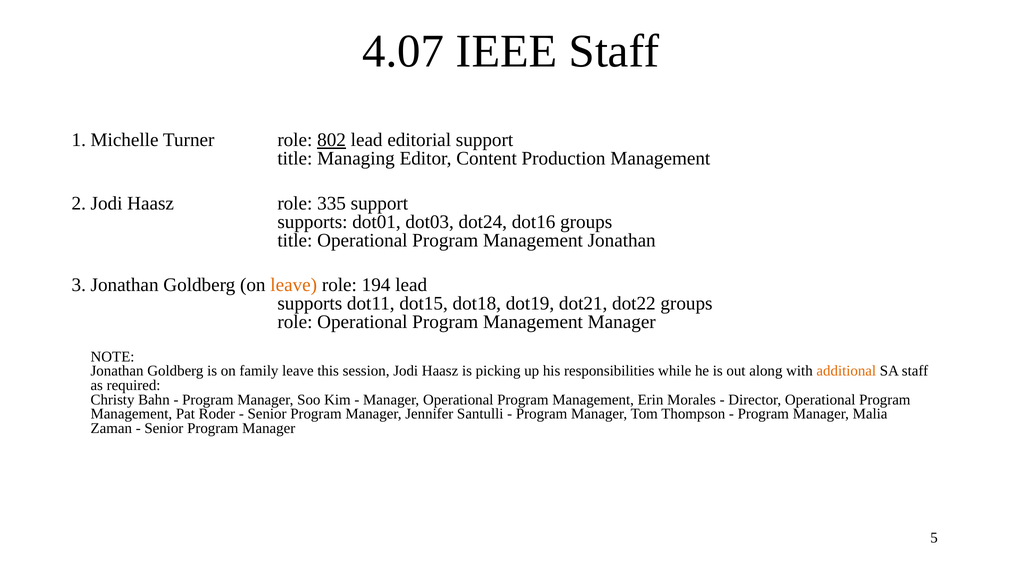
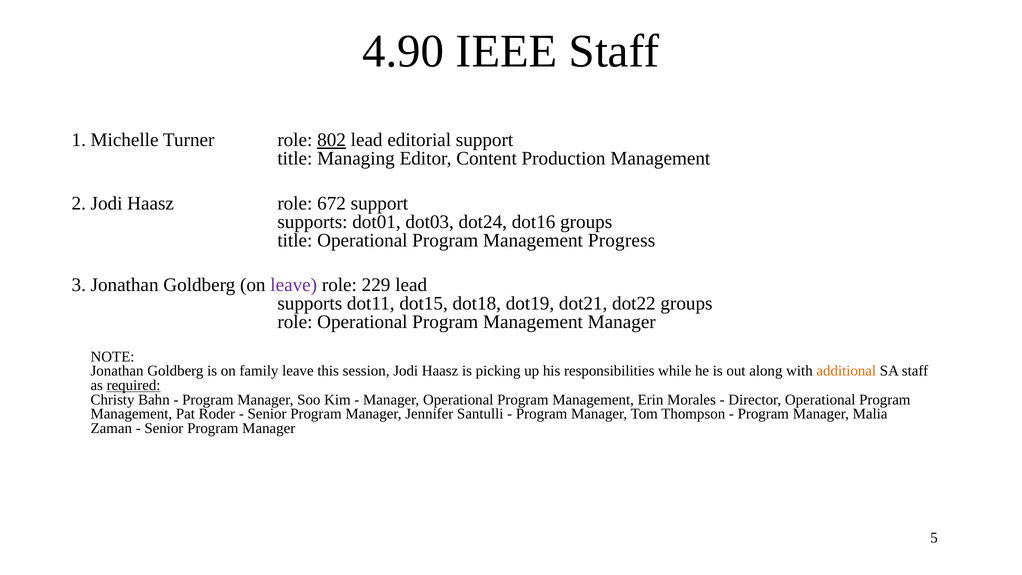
4.07: 4.07 -> 4.90 (403, 51)
335: 335 -> 672 (332, 204)
Management Jonathan: Jonathan -> Progress (622, 240)
leave colour: orange -> purple (294, 285)
194: 194 -> 229 (376, 285)
required underline: none -> present (134, 385)
